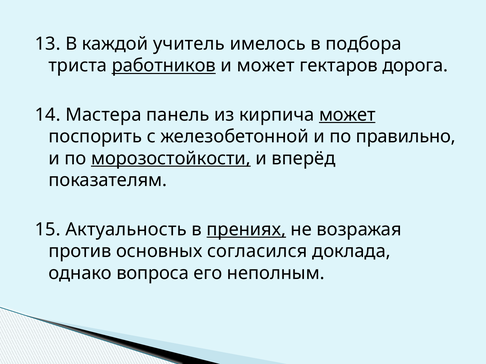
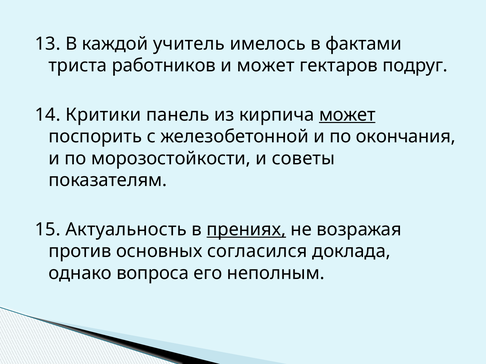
подбора: подбора -> фактами (364, 44)
работников underline: present -> none (164, 66)
дорога: дорога -> подруг (415, 66)
Мастера: Мастера -> Критики (103, 115)
правильно: правильно -> окончания (406, 137)
морозостойкости underline: present -> none (171, 159)
вперёд: вперёд -> советы (303, 159)
